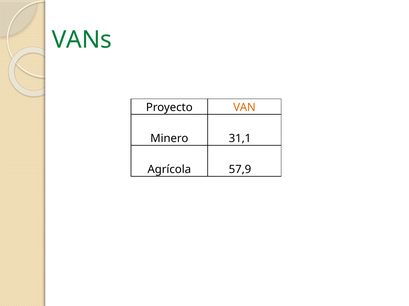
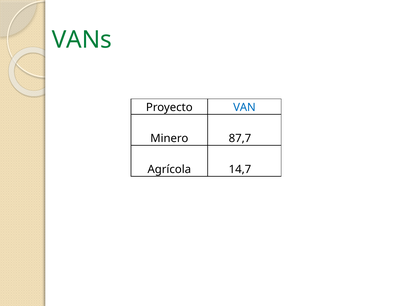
VAN colour: orange -> blue (244, 108)
31,1: 31,1 -> 87,7 (240, 139)
57,9: 57,9 -> 14,7 (240, 170)
